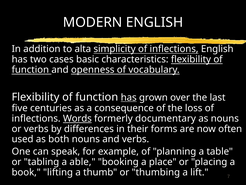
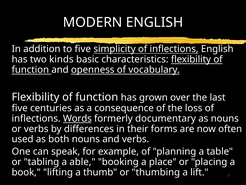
to alta: alta -> five (83, 49)
cases: cases -> kinds (61, 59)
has underline: present -> none (129, 97)
